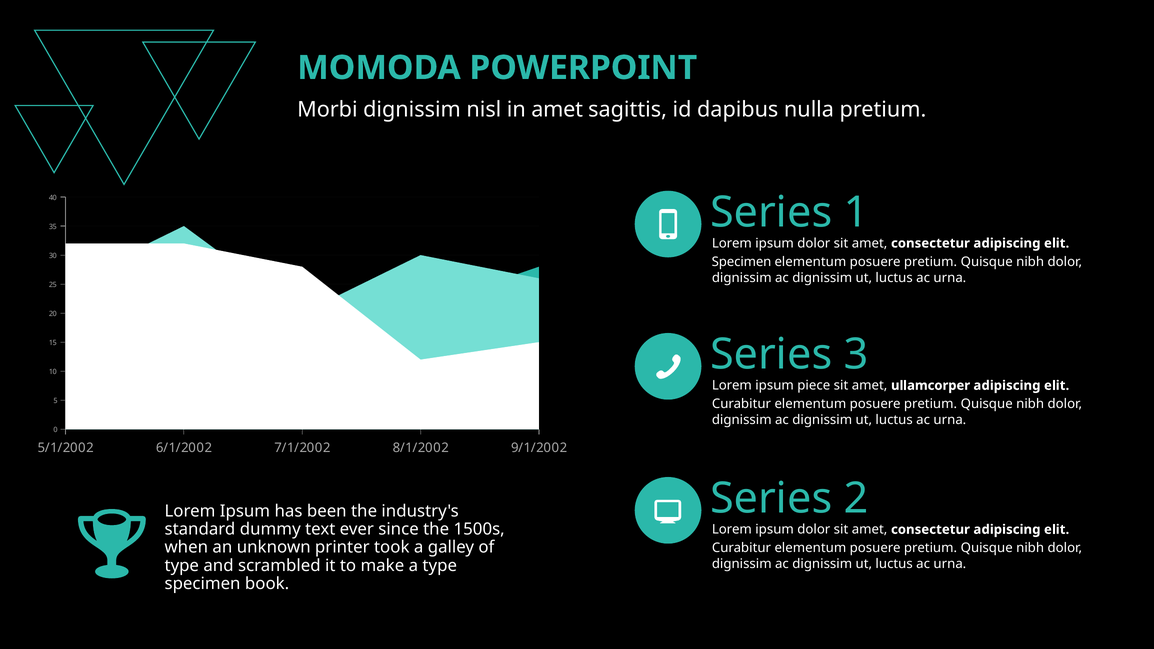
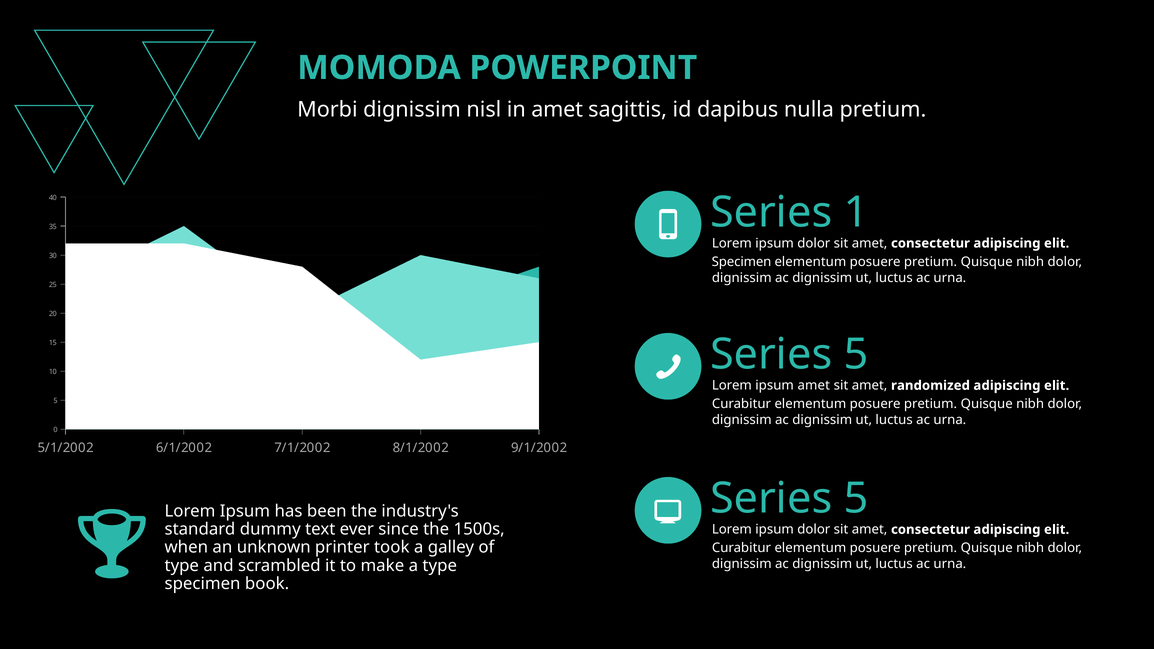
3: 3 -> 5 (856, 354)
ipsum piece: piece -> amet (814, 385)
ullamcorper: ullamcorper -> randomized (930, 385)
2: 2 -> 5 (856, 498)
